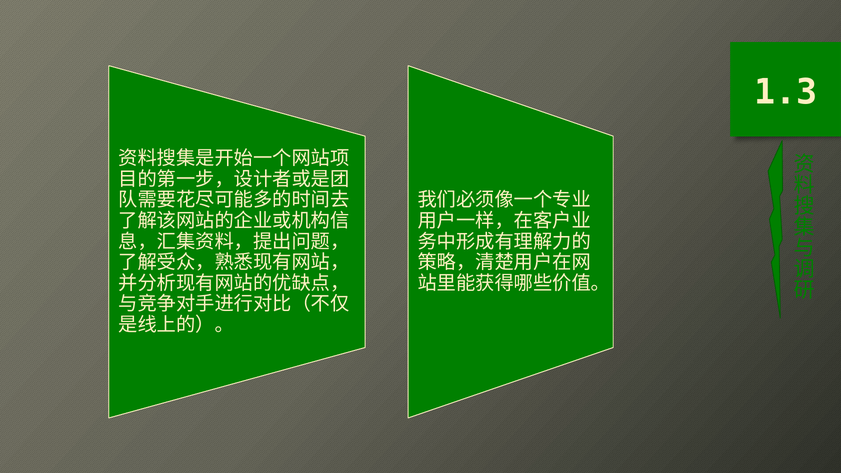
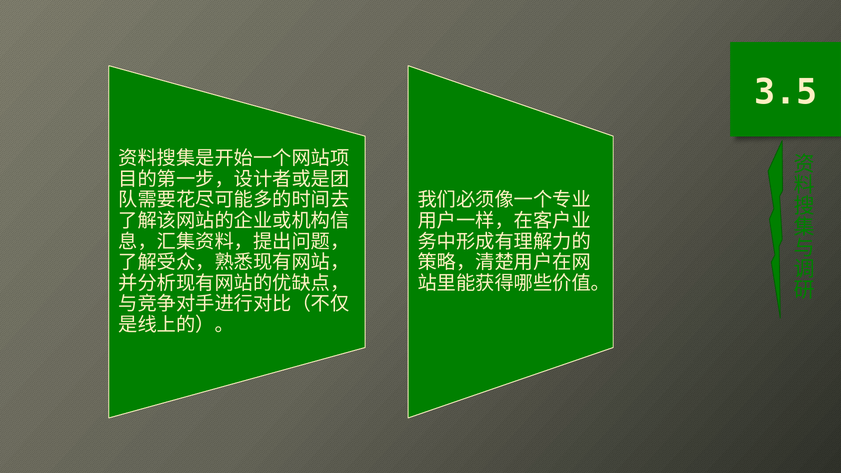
1.3: 1.3 -> 3.5 (786, 92)
